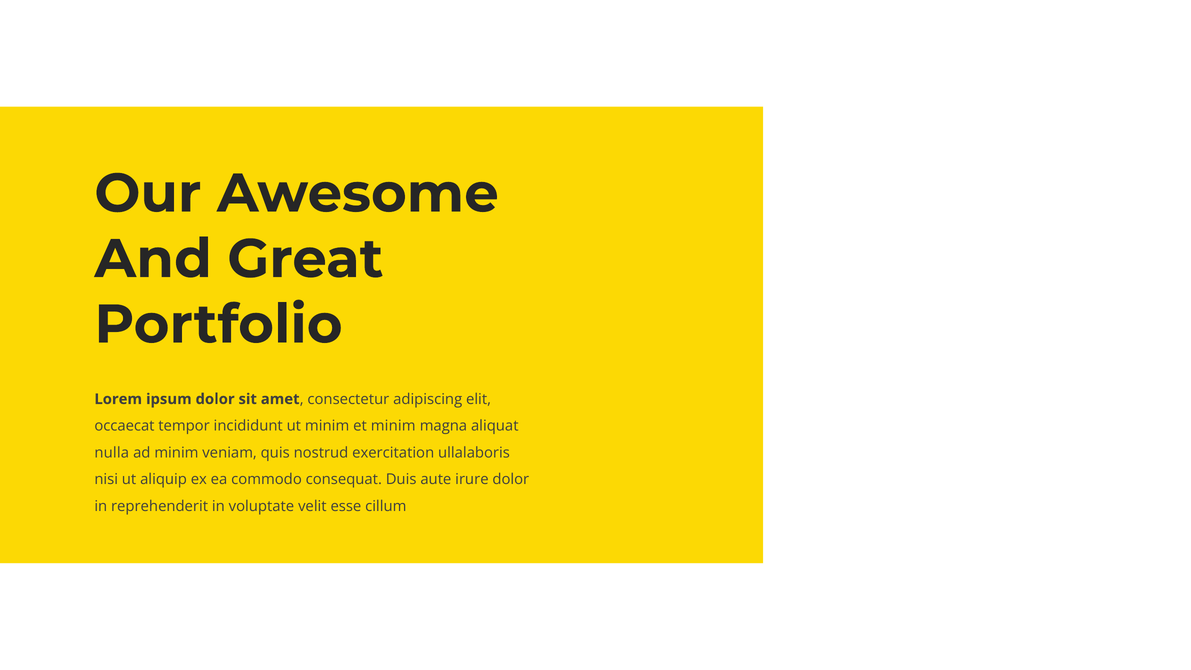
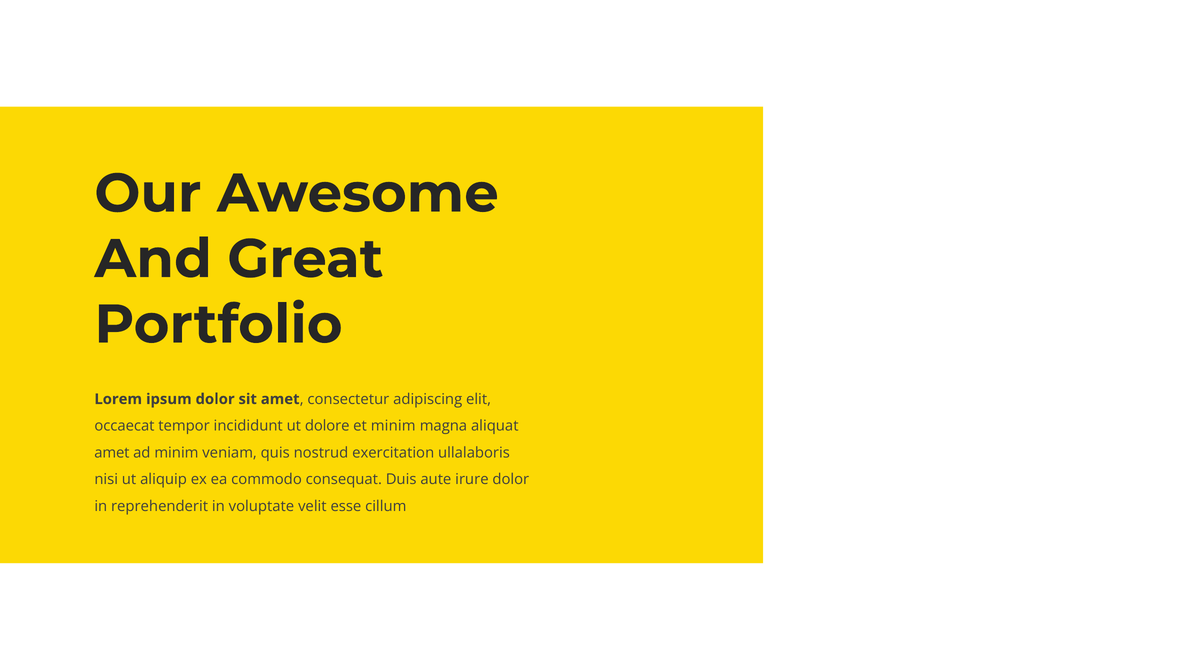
ut minim: minim -> dolore (327, 426)
nulla: nulla -> amet (112, 453)
